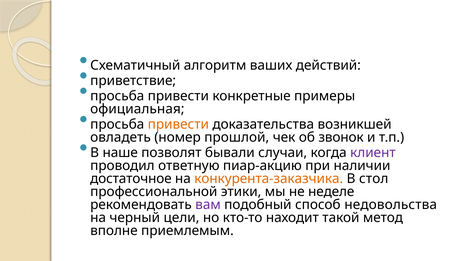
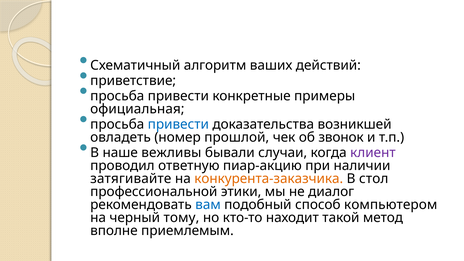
привести colour: orange -> blue (178, 124)
позволят: позволят -> вежливы (171, 153)
достаточное: достаточное -> затягивайте (131, 179)
неделе: неделе -> диалог (331, 192)
вам colour: purple -> blue (208, 205)
недовольства: недовольства -> компьютером (391, 205)
цели: цели -> тому (181, 218)
